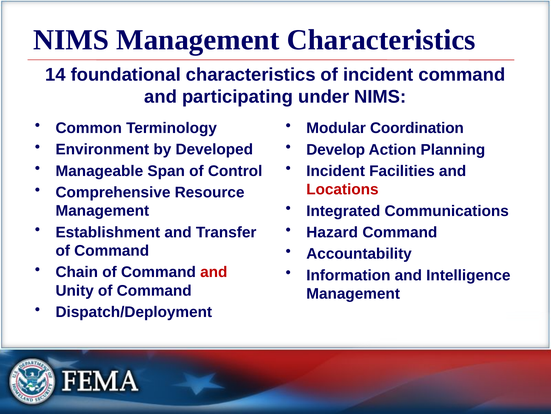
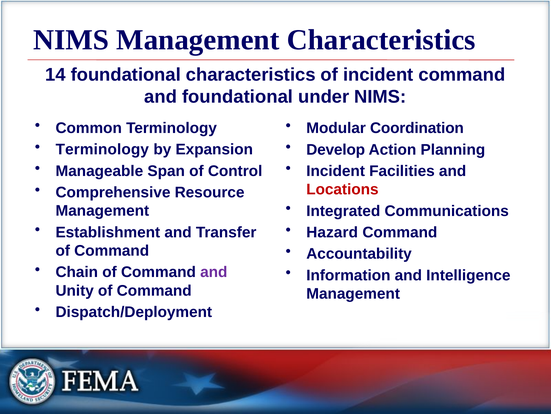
and participating: participating -> foundational (238, 97)
Environment: Environment -> Terminology (102, 149)
Developed: Developed -> Expansion (214, 149)
and colour: red -> purple (214, 272)
